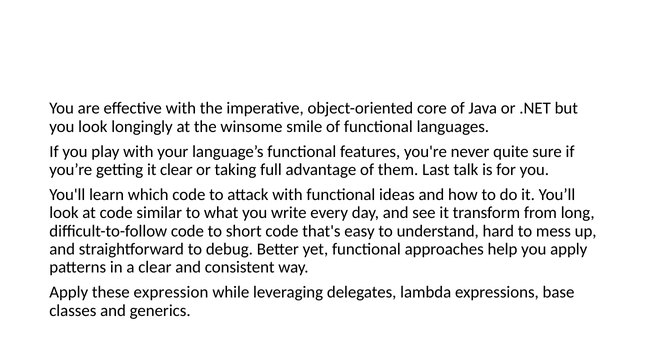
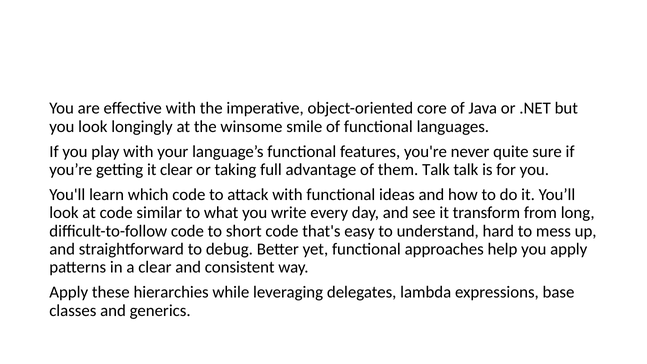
them Last: Last -> Talk (436, 170)
expression: expression -> hierarchies (171, 292)
